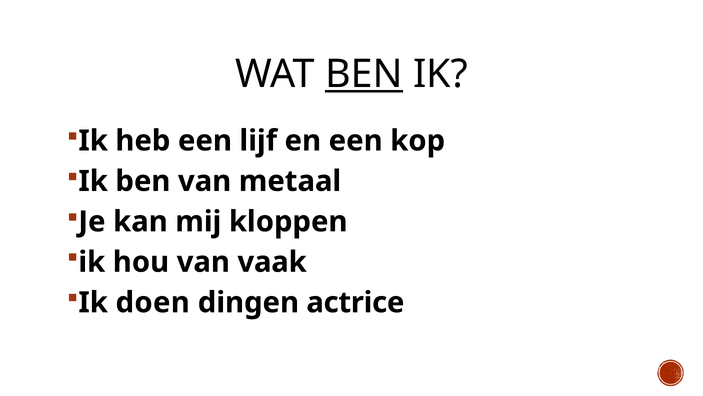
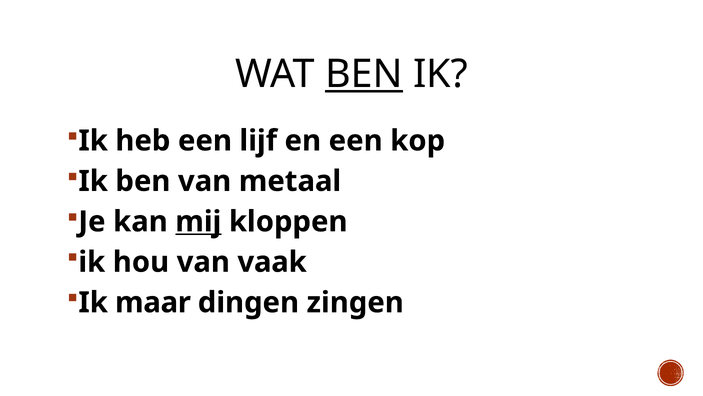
mij underline: none -> present (198, 221)
doen: doen -> maar (153, 302)
actrice: actrice -> zingen (355, 302)
